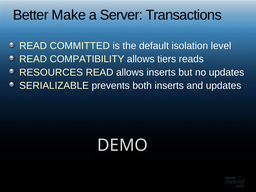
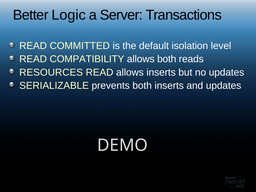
Make: Make -> Logic (69, 15)
allows tiers: tiers -> both (167, 59)
